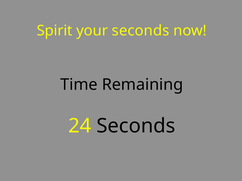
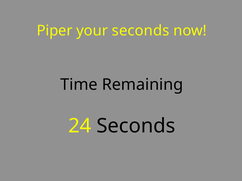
Spirit: Spirit -> Piper (55, 31)
